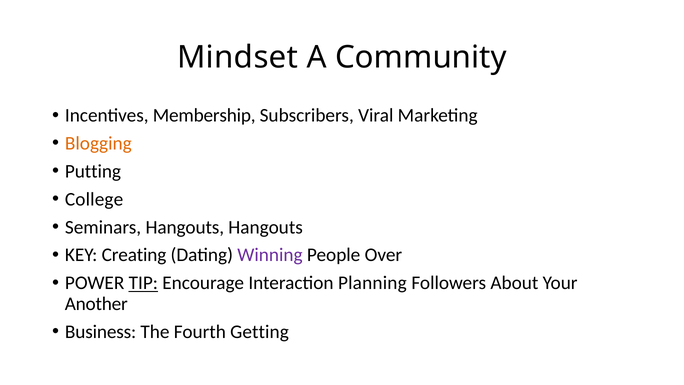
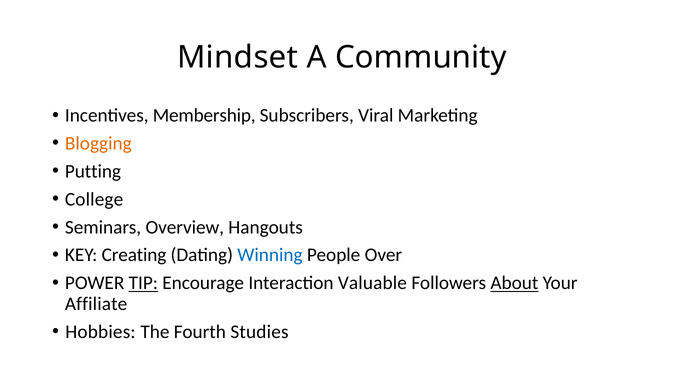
Seminars Hangouts: Hangouts -> Overview (185, 227)
Winning colour: purple -> blue (270, 255)
Planning: Planning -> Valuable (372, 283)
About underline: none -> present (514, 283)
Another: Another -> Affiliate (96, 304)
Business: Business -> Hobbies (100, 332)
Getting: Getting -> Studies (259, 332)
